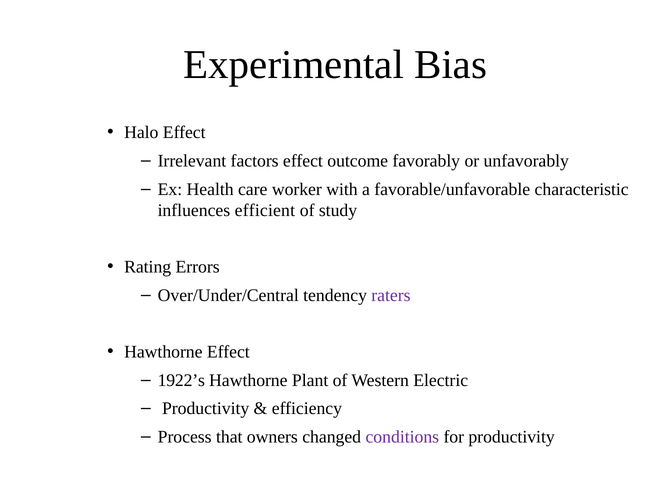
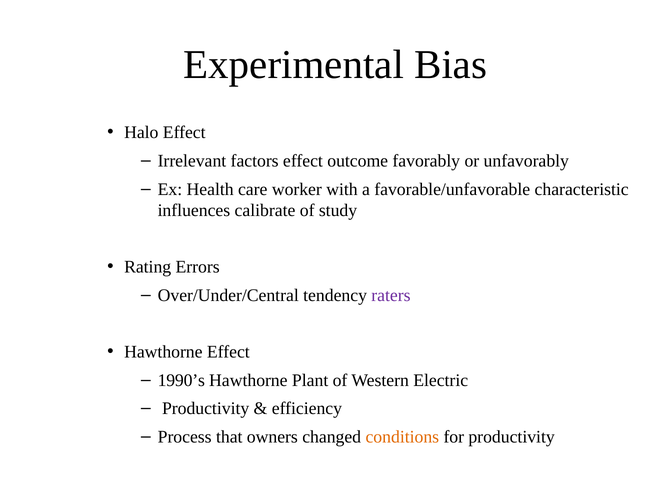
efficient: efficient -> calibrate (265, 211)
1922’s: 1922’s -> 1990’s (181, 380)
conditions colour: purple -> orange (402, 437)
